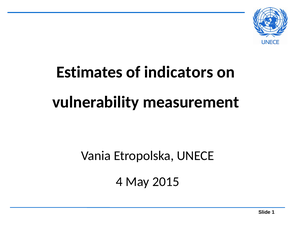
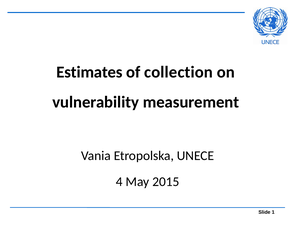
indicators: indicators -> collection (179, 72)
